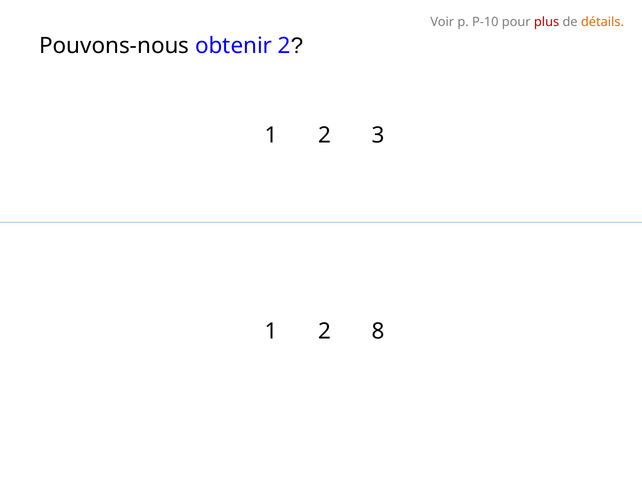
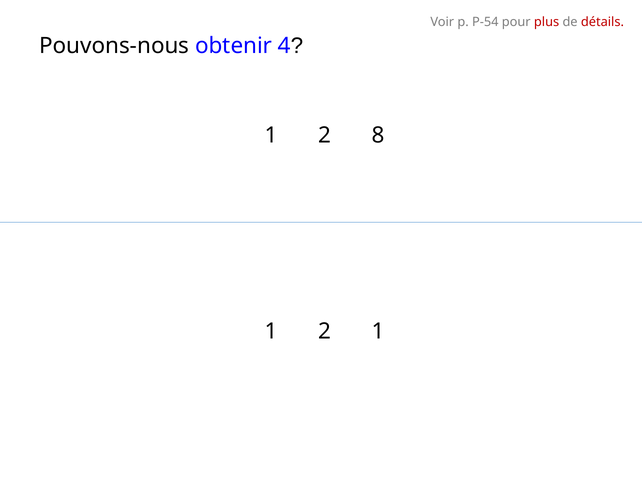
P-10: P-10 -> P-54 (485, 22)
détails colour: orange -> red (602, 22)
obtenir 2: 2 -> 4 (284, 46)
3: 3 -> 8 (378, 135)
2 8: 8 -> 1 (378, 331)
